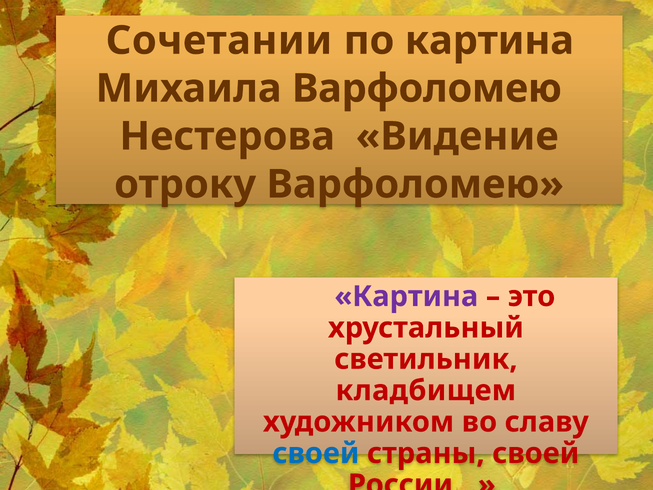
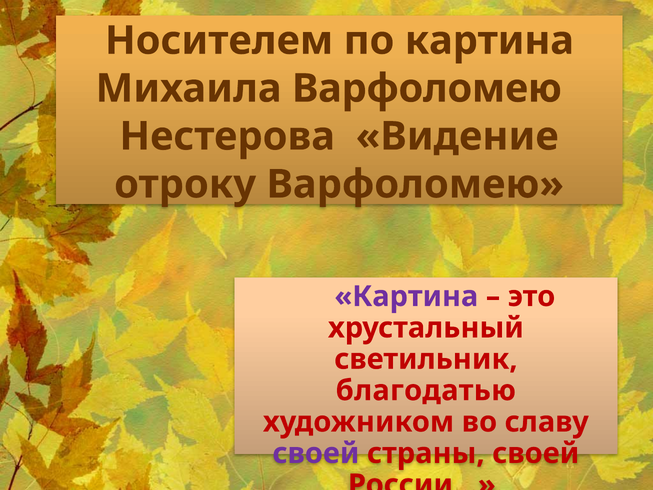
Сочетании: Сочетании -> Носителем (219, 41)
кладбищем: кладбищем -> благодатью (426, 390)
своей colour: blue -> purple (316, 453)
